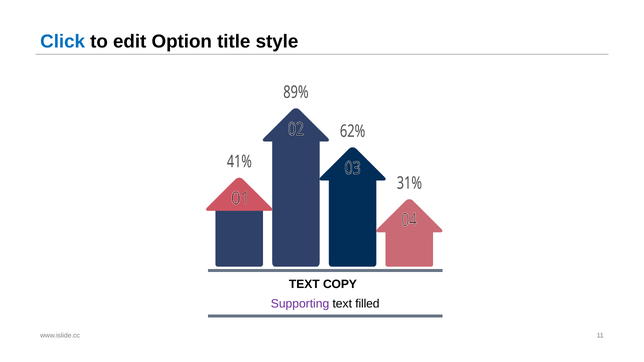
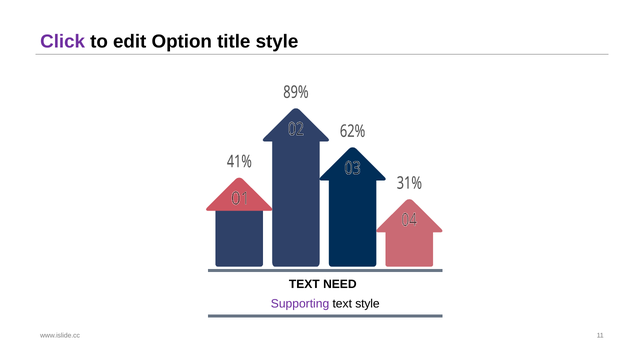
Click colour: blue -> purple (63, 42)
COPY: COPY -> NEED (340, 284)
text filled: filled -> style (367, 304)
